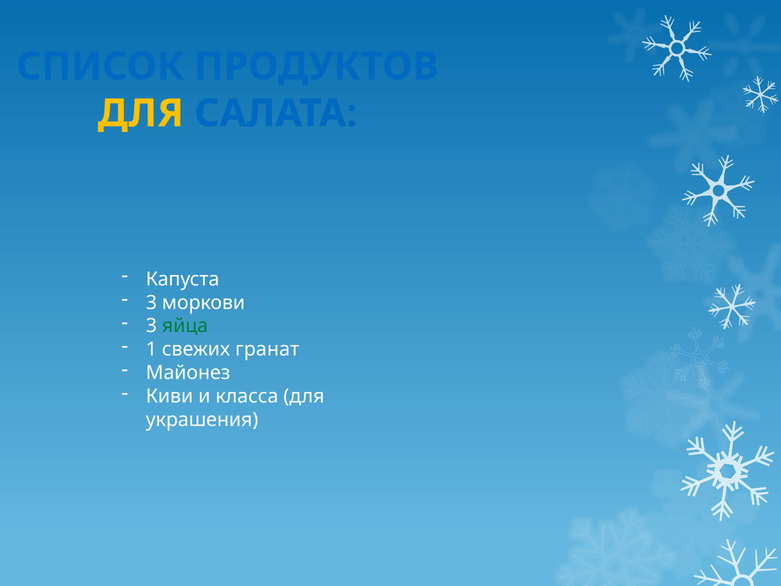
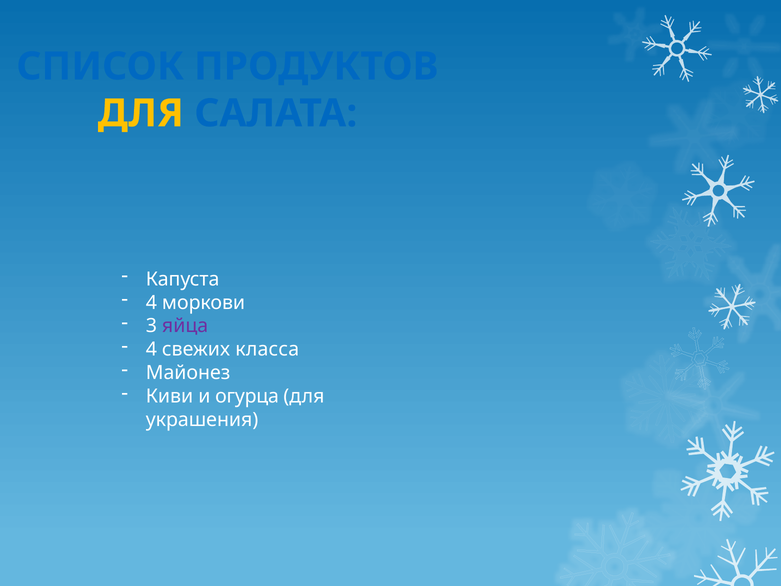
3: 3 -> 4 (151, 302)
яйца colour: green -> purple (185, 326)
1: 1 -> 4 (151, 349)
гранат: гранат -> класса (267, 349)
класса: класса -> огурца (247, 396)
